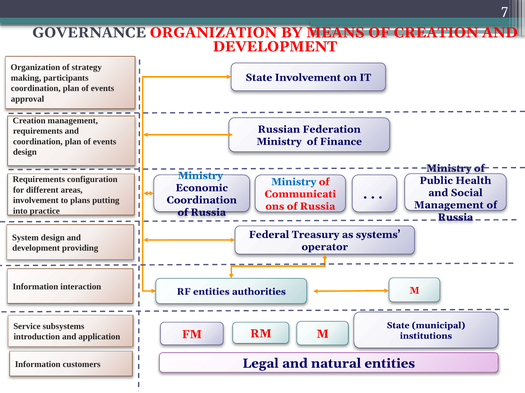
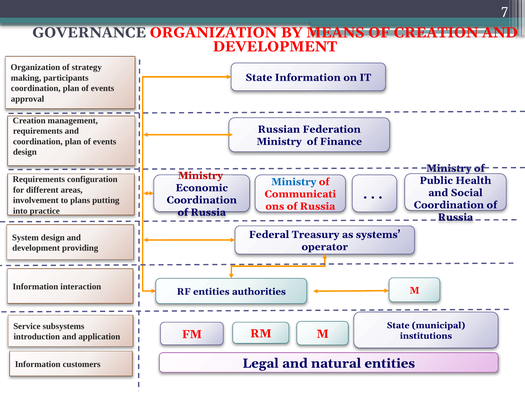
State Involvement: Involvement -> Information (308, 78)
Ministry colour: blue -> red (200, 176)
Management: Management -> Coordination (449, 205)
